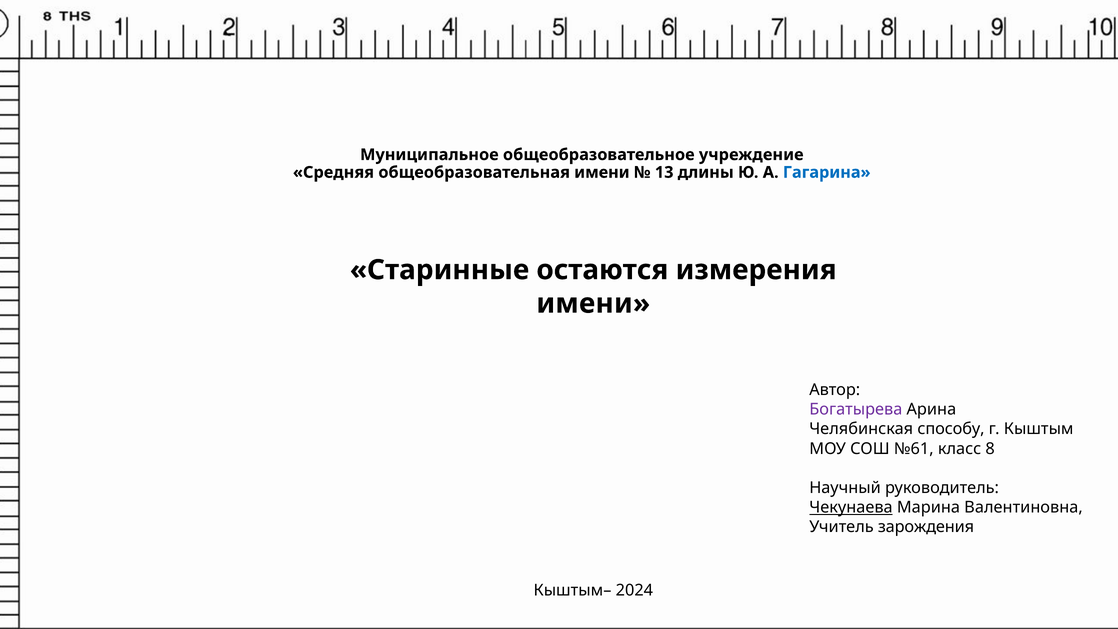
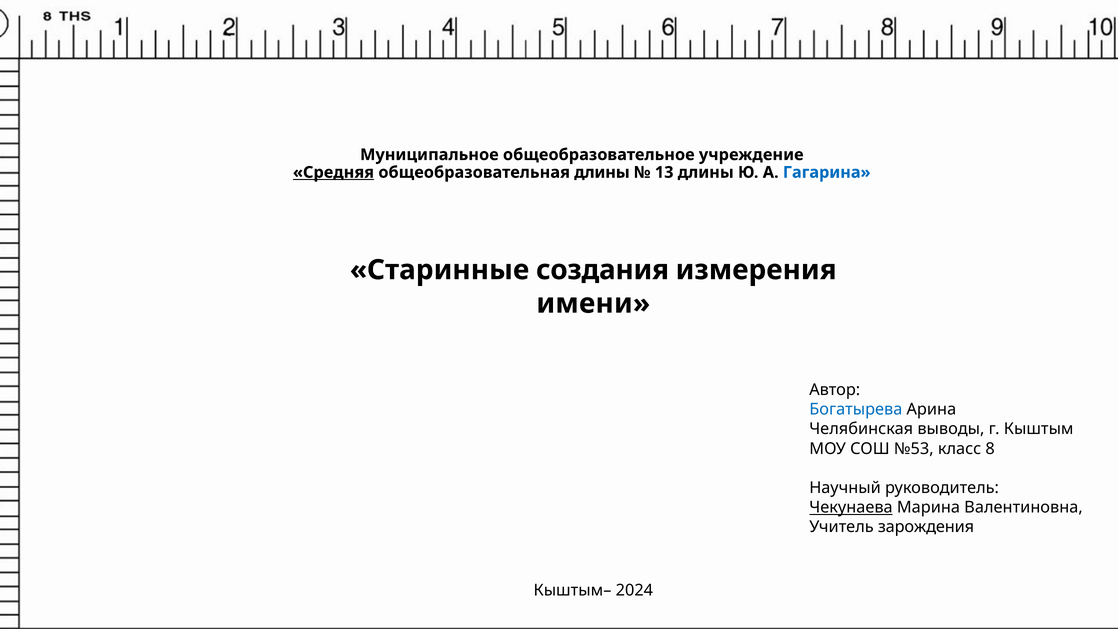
Средняя underline: none -> present (333, 172)
общеобразовательная имени: имени -> длины (602, 172)
остаются: остаются -> создания (602, 270)
Богатырева colour: purple -> blue (856, 409)
способу: способу -> выводы (951, 429)
№61: №61 -> №53 (914, 449)
